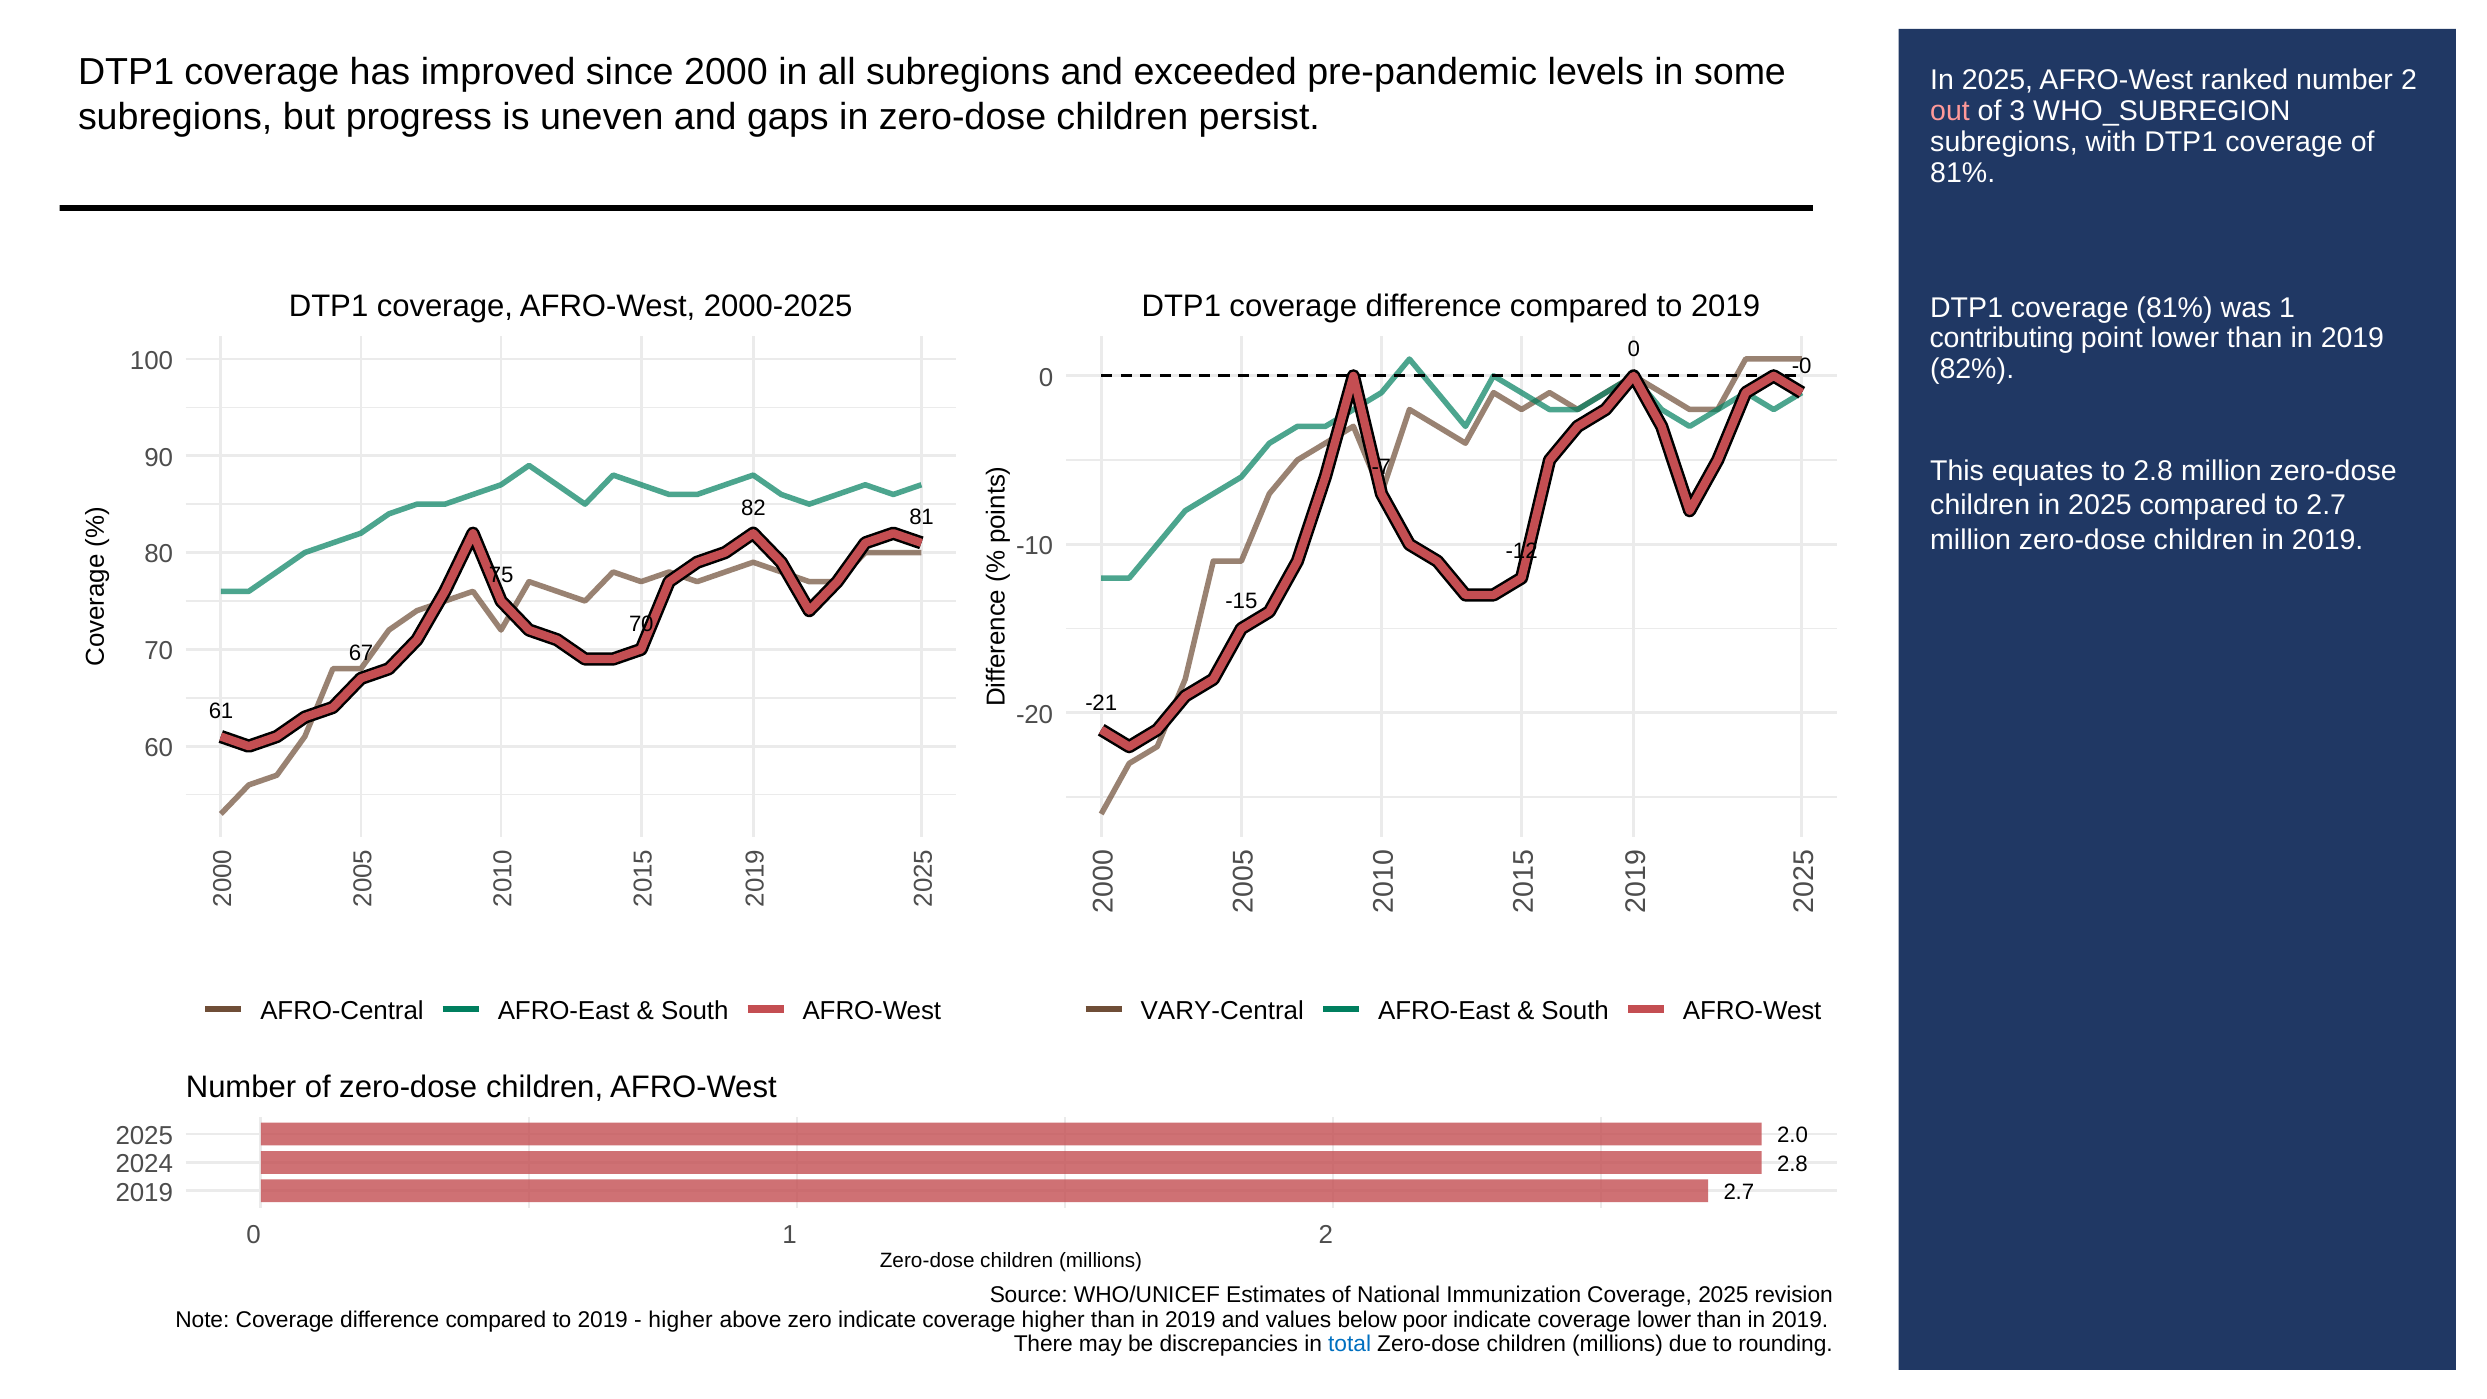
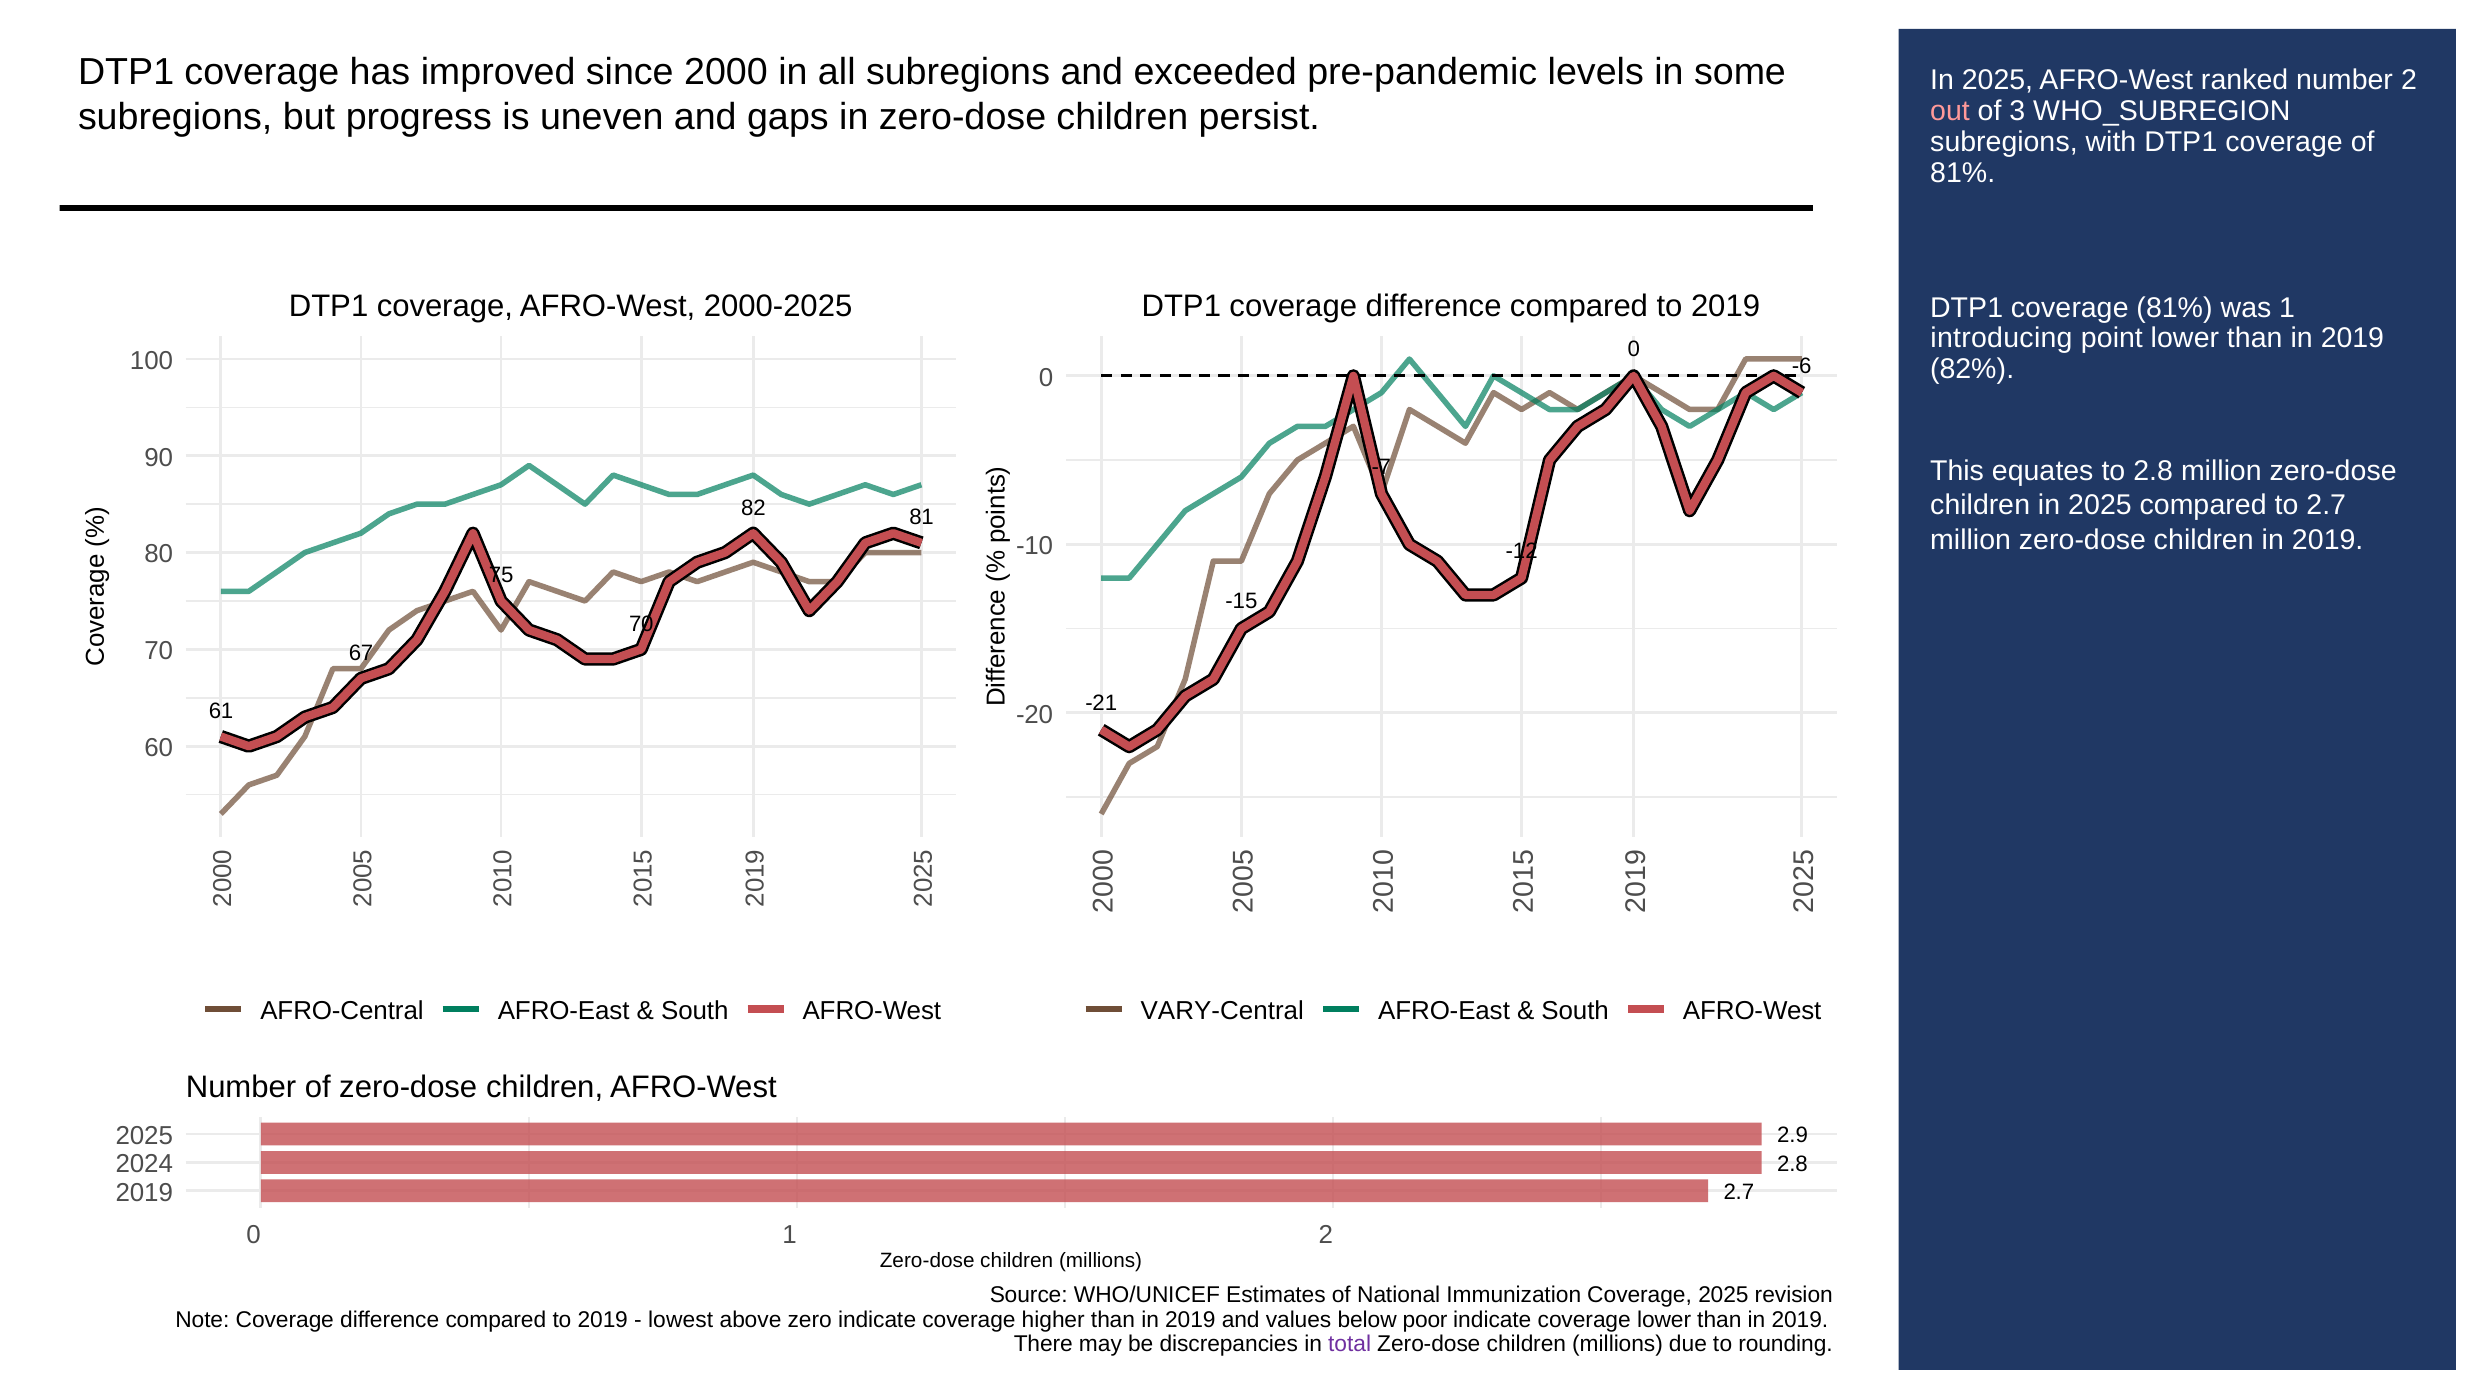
contributing: contributing -> introducing (2001, 338)
-0: -0 -> -6 (1802, 366)
2.0: 2.0 -> 2.9 (1793, 1136)
higher: higher -> lowest (681, 1320)
total colour: blue -> purple (1350, 1344)
